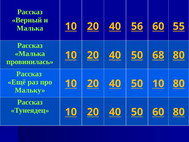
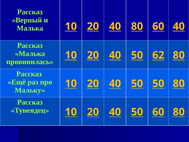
40 56: 56 -> 80 (137, 26)
60 55: 55 -> 40 (179, 26)
68: 68 -> 62 (158, 55)
50 10: 10 -> 50 (158, 83)
